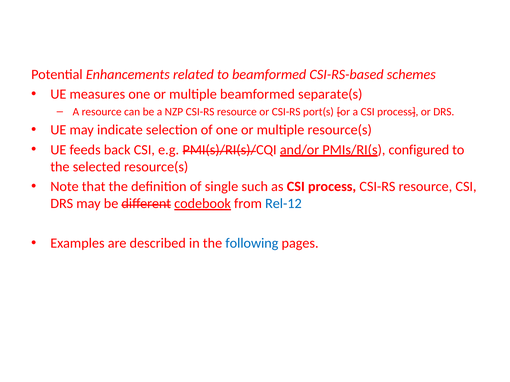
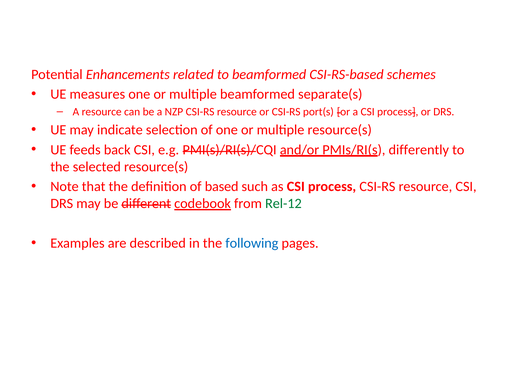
configured: configured -> differently (419, 150)
single: single -> based (222, 187)
Rel-12 colour: blue -> green (283, 204)
